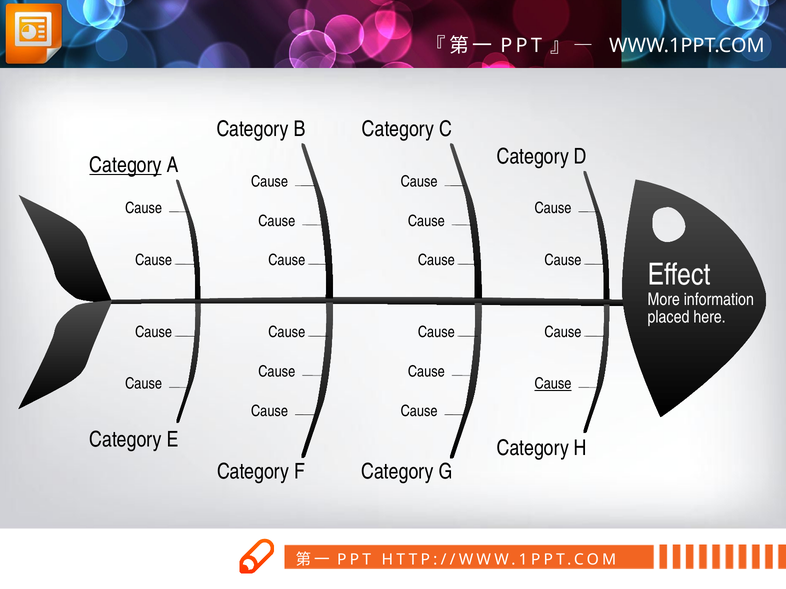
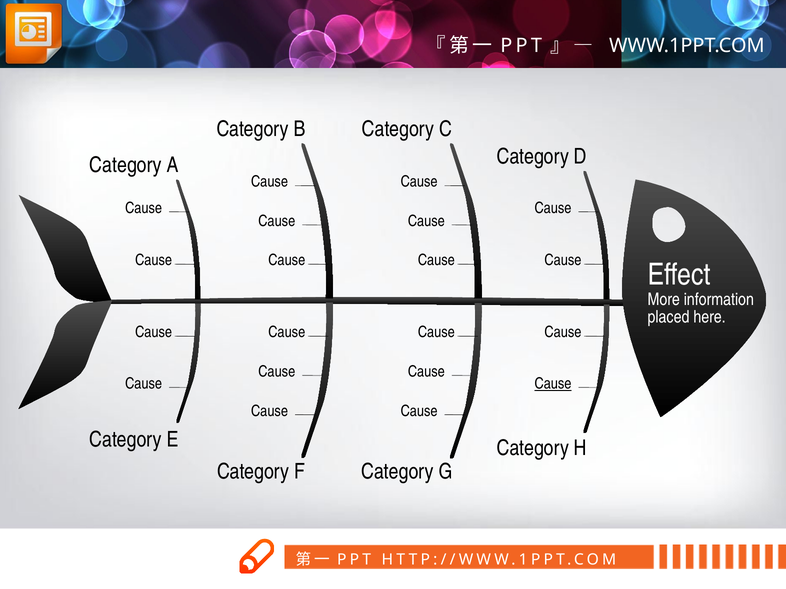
Category underline: present -> none (126, 165)
